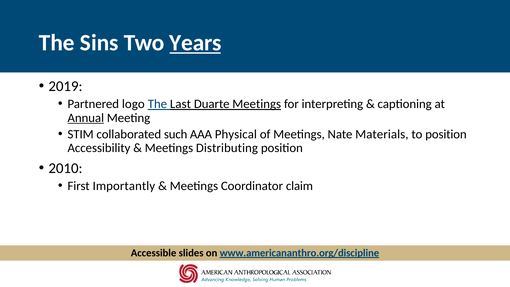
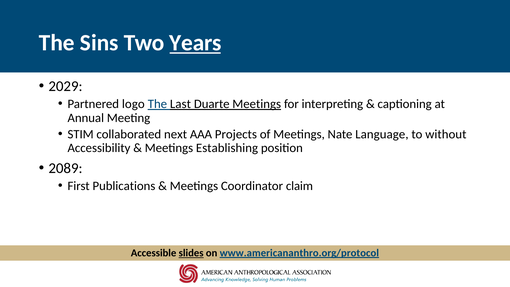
2019: 2019 -> 2029 (65, 86)
Annual underline: present -> none (86, 118)
such: such -> next (176, 134)
Physical: Physical -> Projects (236, 134)
Materials: Materials -> Language (382, 134)
to position: position -> without (446, 134)
Distributing: Distributing -> Establishing (227, 148)
2010: 2010 -> 2089 (65, 168)
Importantly: Importantly -> Publications (124, 186)
slides underline: none -> present (191, 253)
www.americananthro.org/discipline: www.americananthro.org/discipline -> www.americananthro.org/protocol (299, 253)
